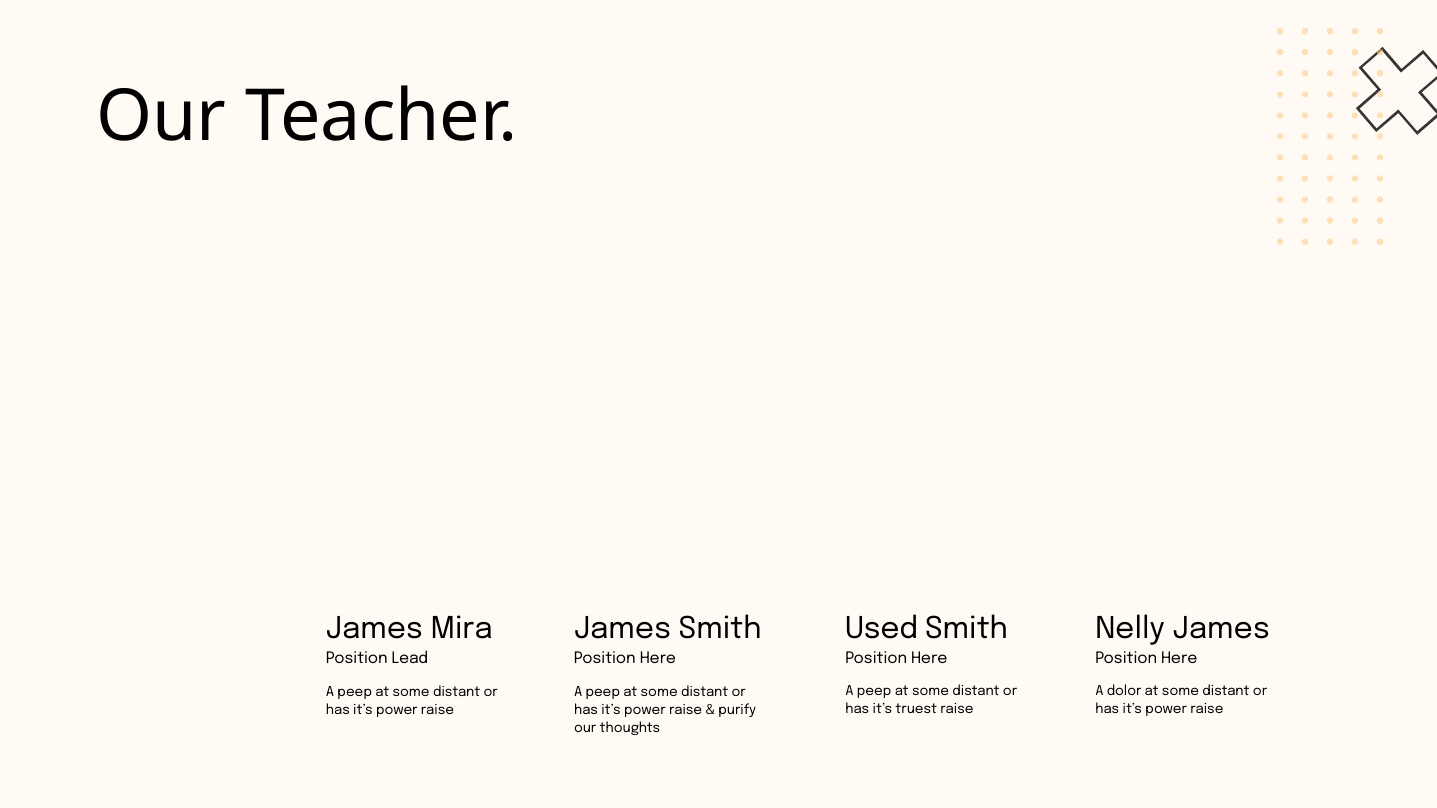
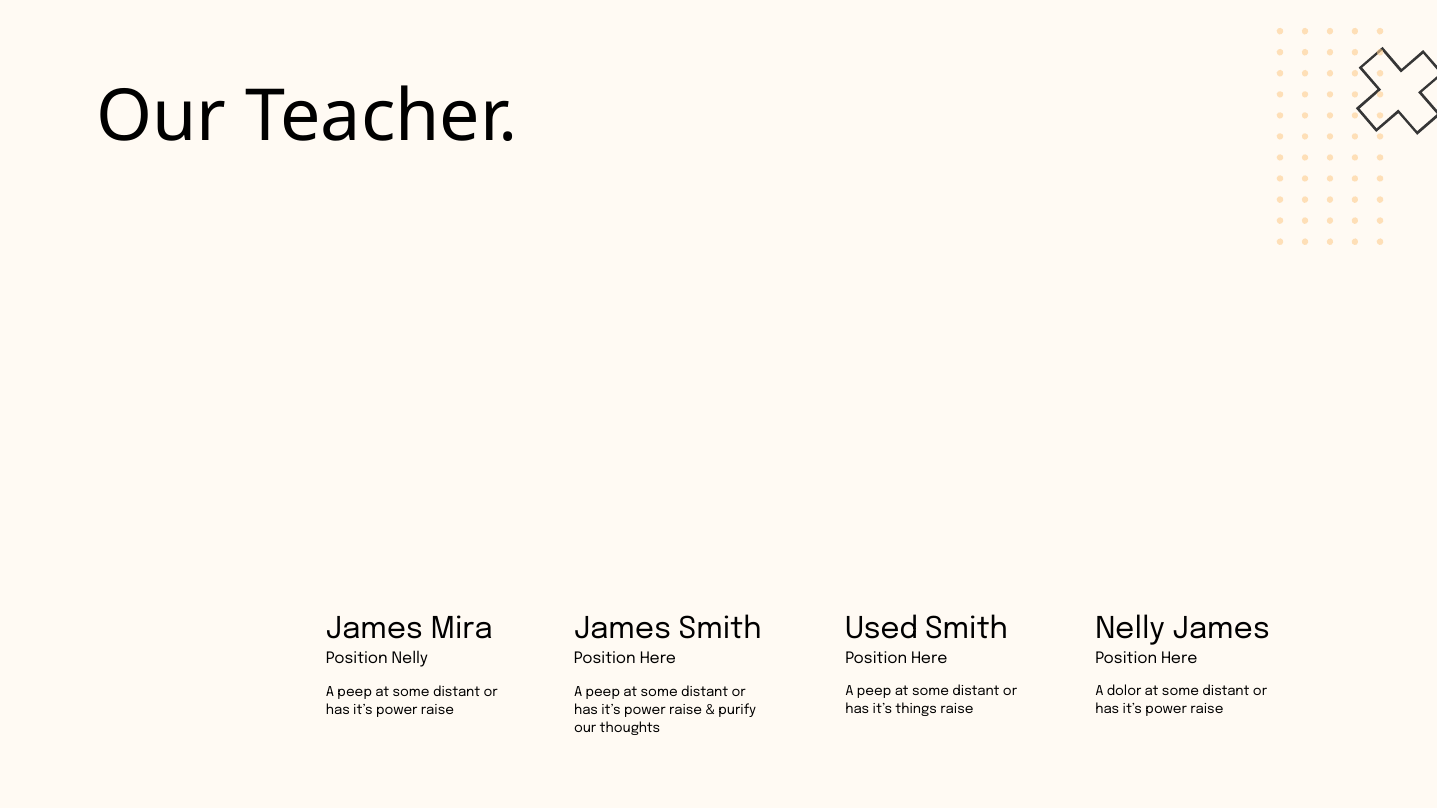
Position Lead: Lead -> Nelly (410, 659)
truest: truest -> things (916, 710)
